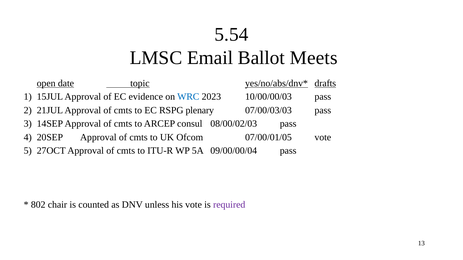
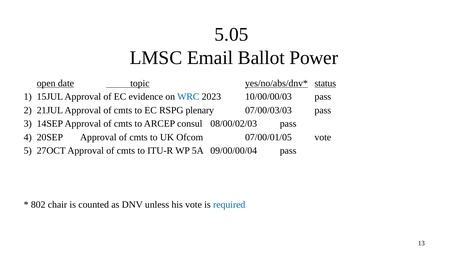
5.54: 5.54 -> 5.05 (232, 35)
Meets: Meets -> Power (314, 58)
drafts: drafts -> status (325, 83)
required colour: purple -> blue (229, 205)
